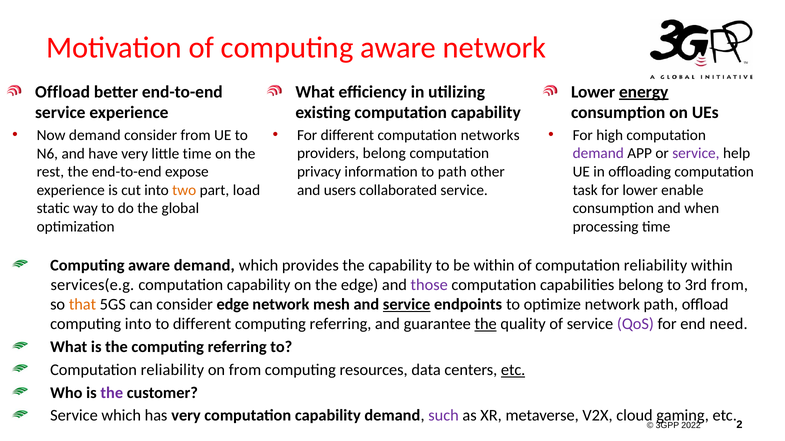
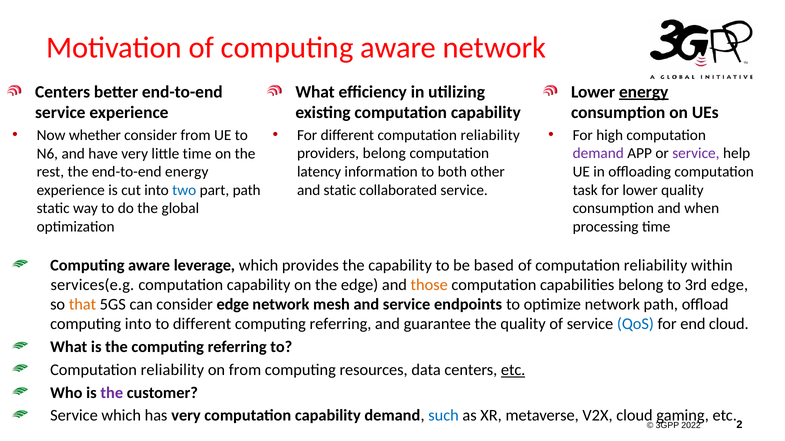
Offload: Offload -> Centers (63, 92)
Now demand: demand -> whether (95, 135)
different computation networks: networks -> reliability (490, 135)
privacy: privacy -> latency (319, 172)
to path: path -> both (452, 172)
end-to-end expose: expose -> energy (187, 172)
and users: users -> static (340, 190)
lower enable: enable -> quality (682, 190)
two colour: orange -> blue (184, 190)
part load: load -> path (247, 190)
aware demand: demand -> leverage (204, 266)
be within: within -> based (494, 266)
those colour: purple -> orange (429, 285)
3rd from: from -> edge (730, 285)
service underline: present -> none (407, 305)
the underline: present -> none (486, 325)
QoS colour: purple -> blue (635, 325)
end need: need -> cloud (729, 325)
such colour: purple -> blue (444, 416)
